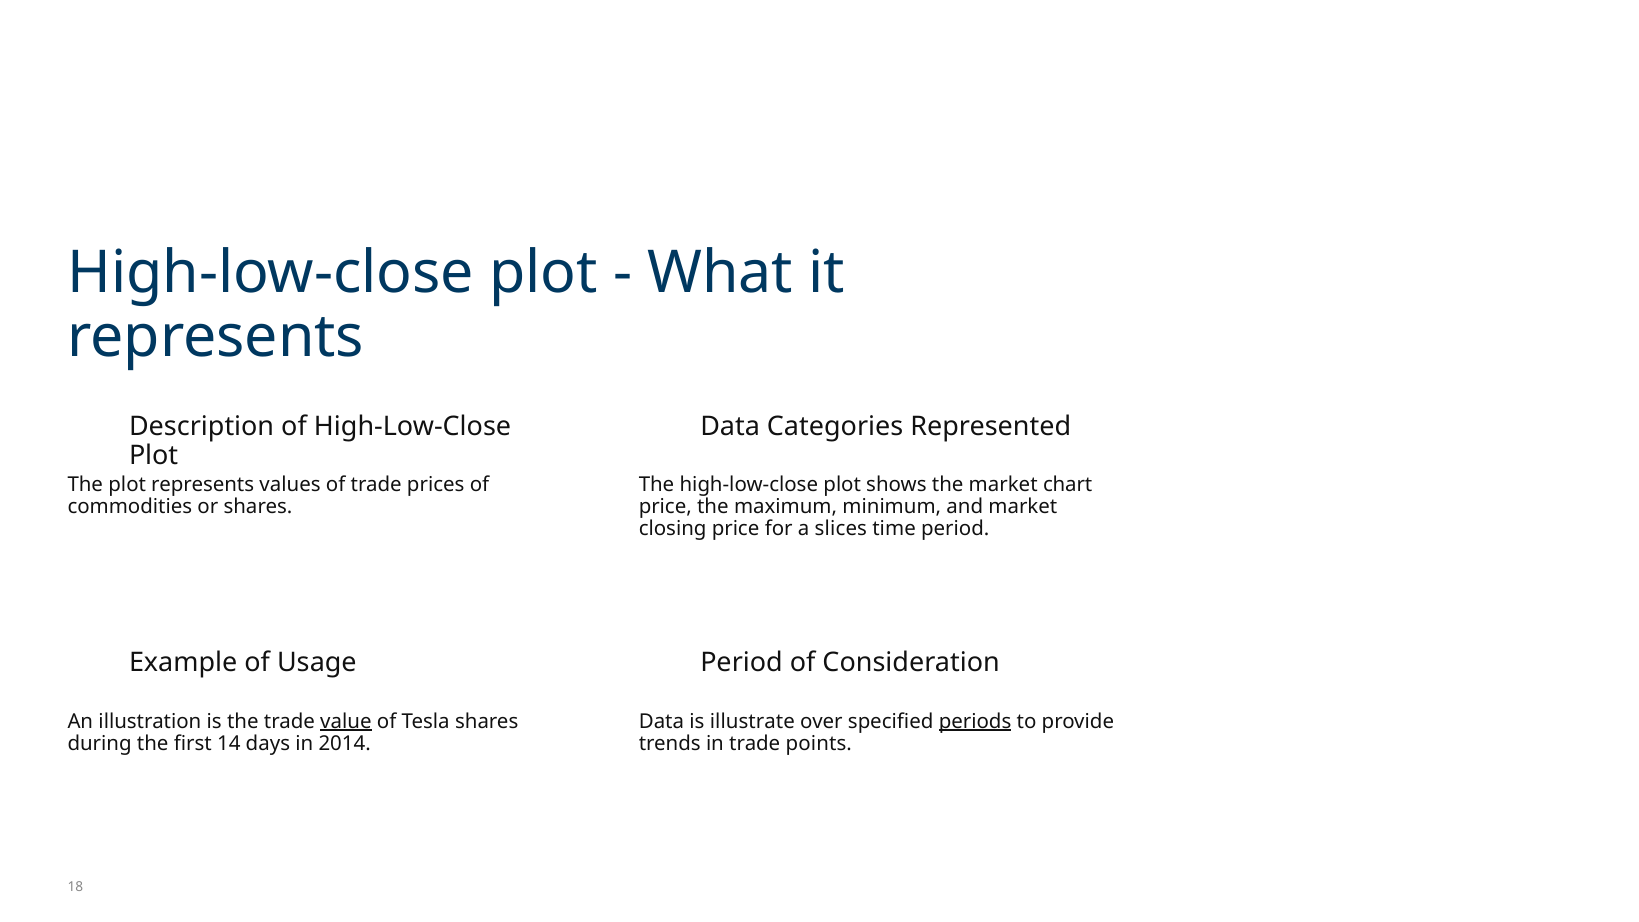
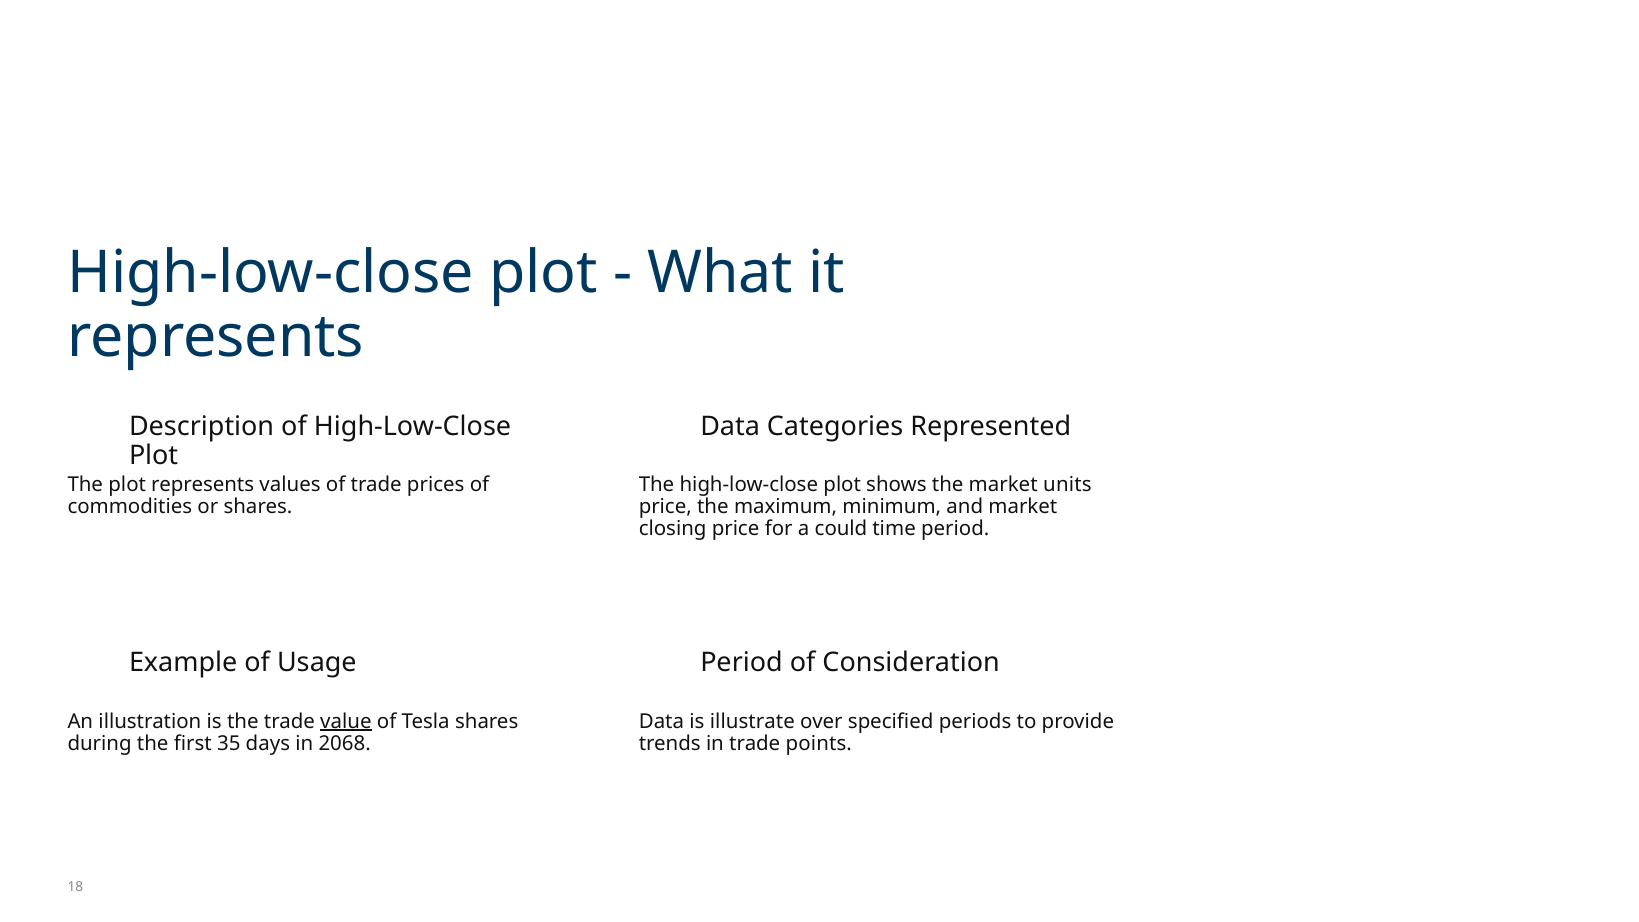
chart: chart -> units (1067, 485)
slices: slices -> could (841, 529)
periods underline: present -> none (975, 721)
14: 14 -> 35 (229, 743)
2014: 2014 -> 2068 (345, 743)
